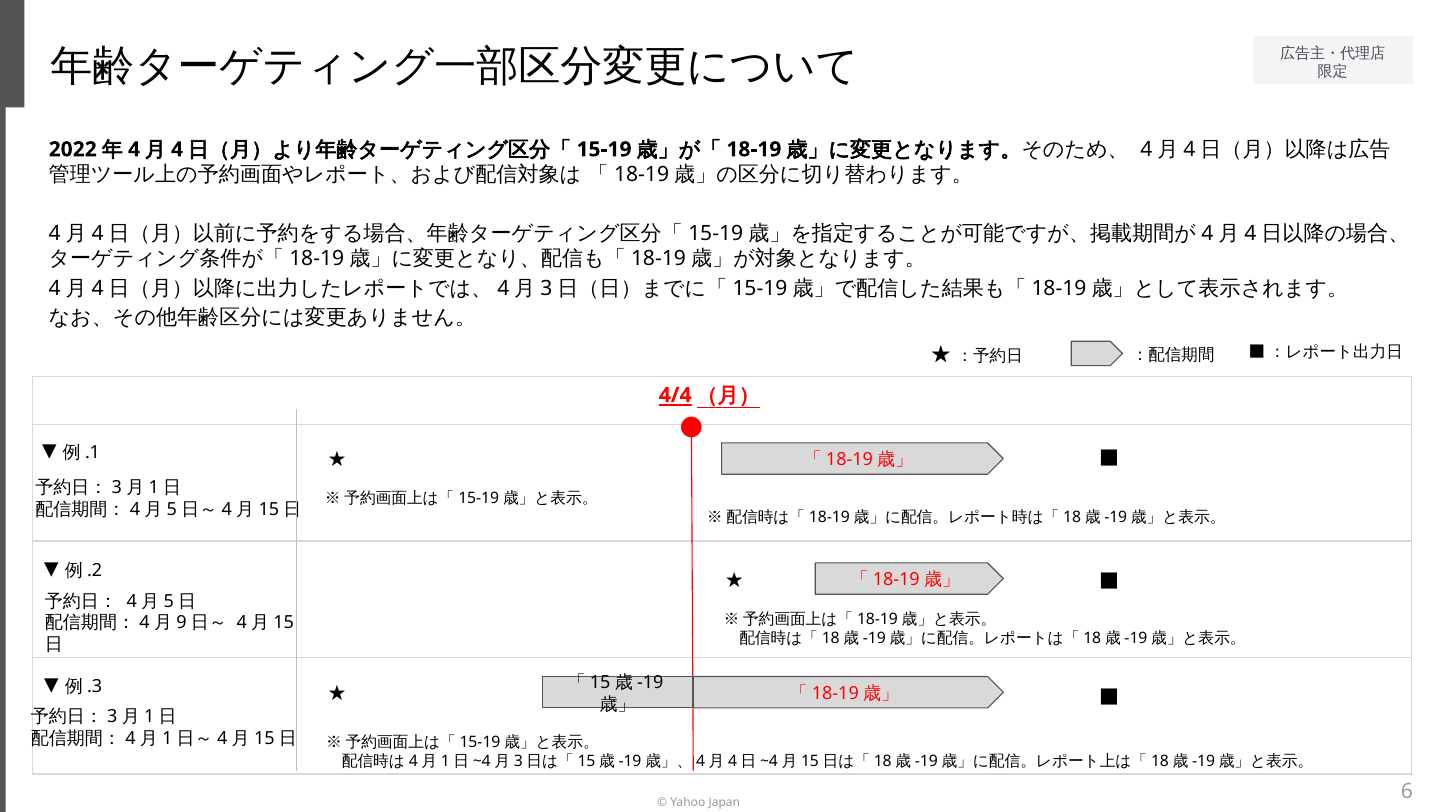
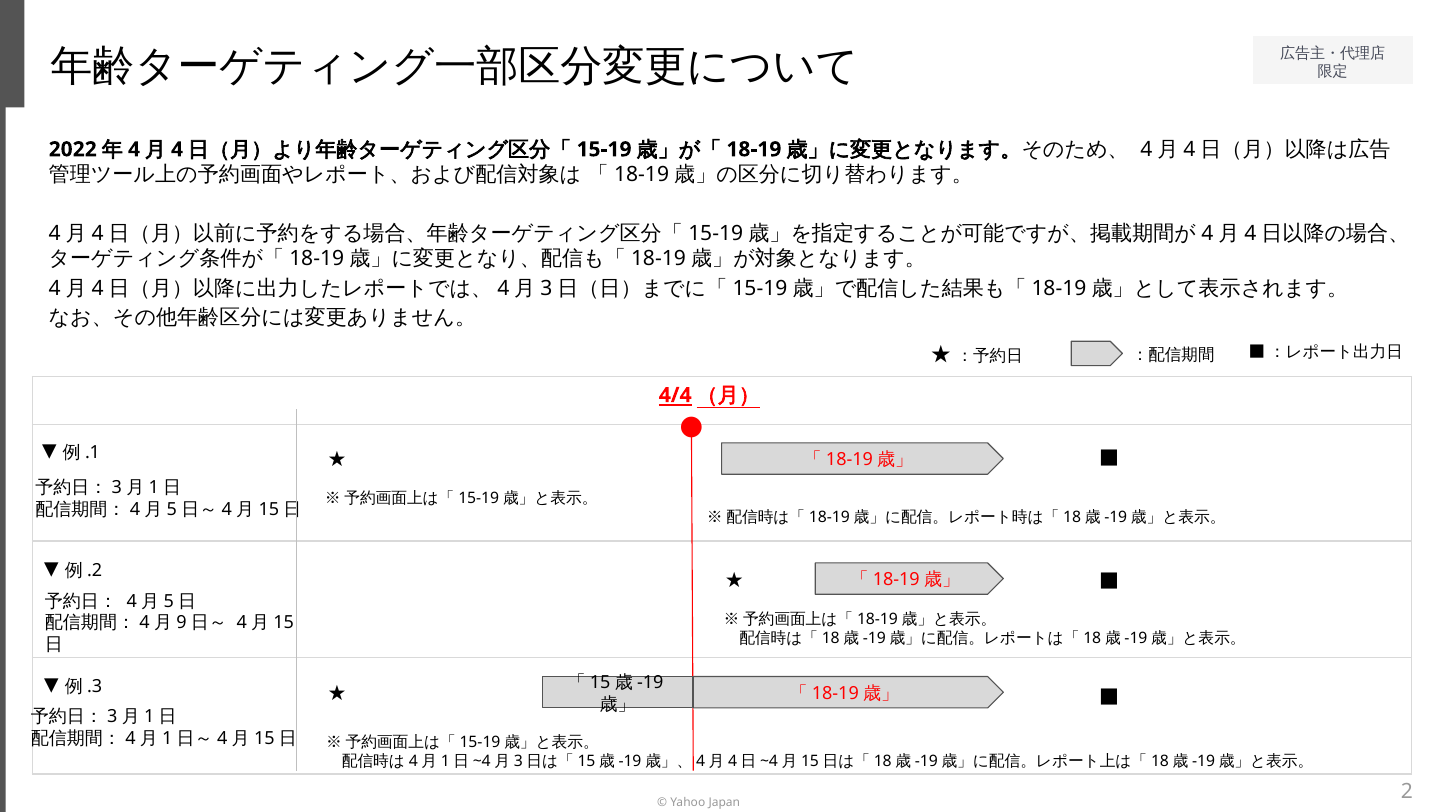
6: 6 -> 2 (1407, 792)
